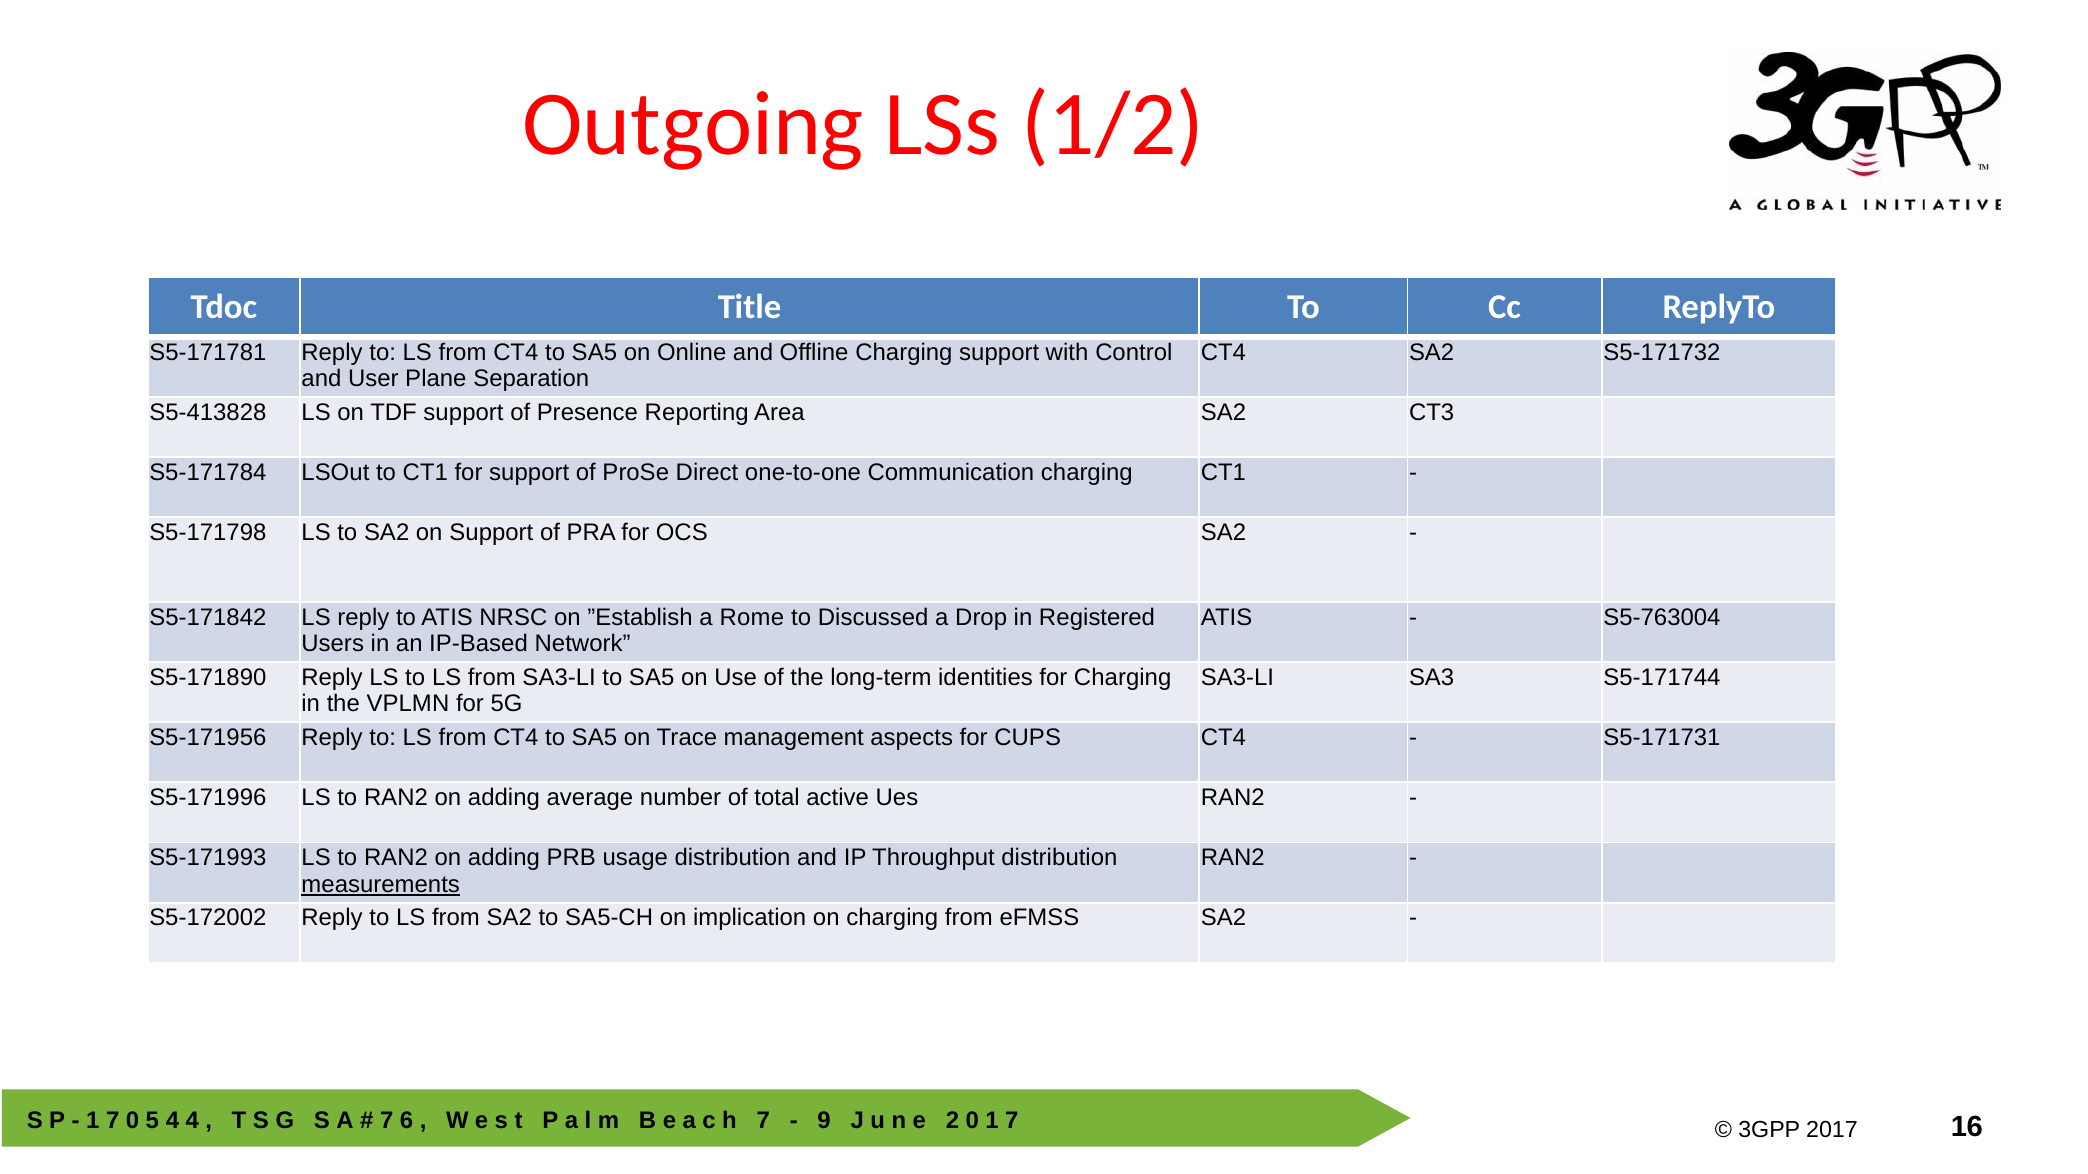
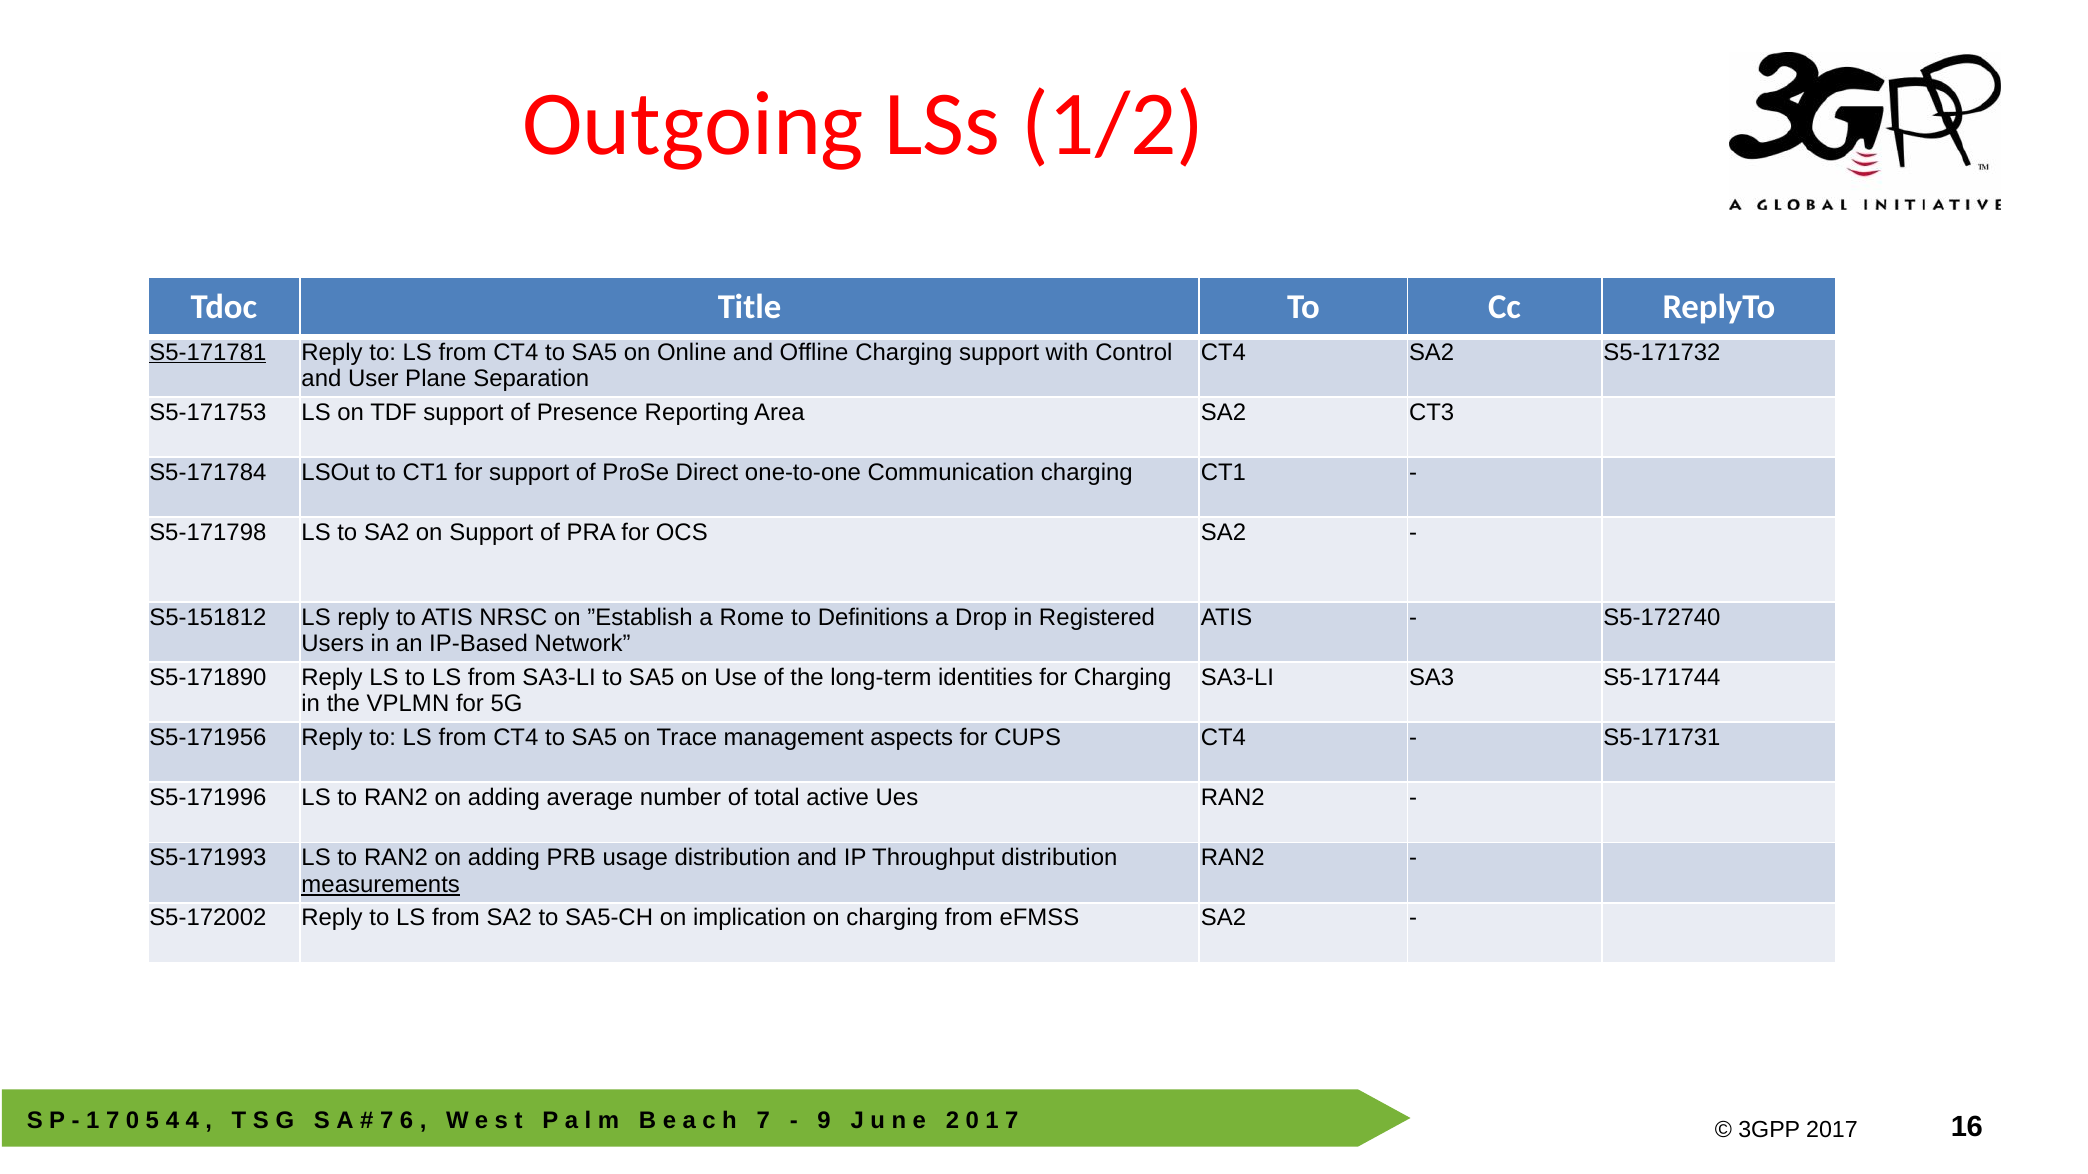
S5-171781 underline: none -> present (208, 352)
S5-413828: S5-413828 -> S5-171753 (208, 413)
S5-171842: S5-171842 -> S5-151812 (208, 618)
Discussed: Discussed -> Definitions (873, 618)
S5-763004: S5-763004 -> S5-172740 (1662, 618)
